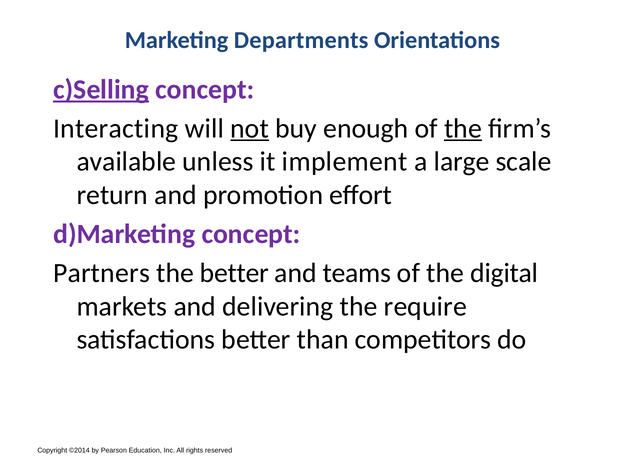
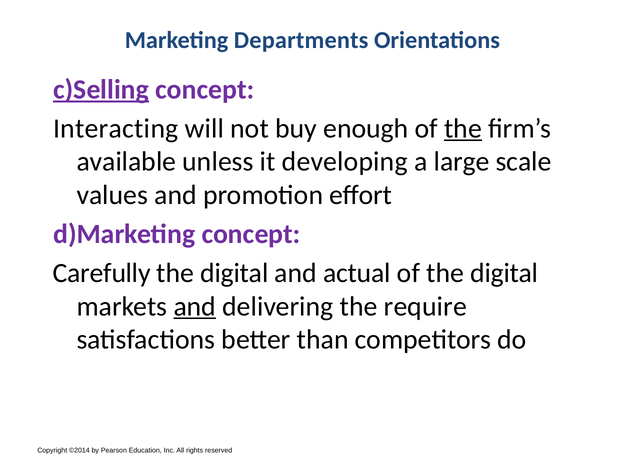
not underline: present -> none (250, 128)
implement: implement -> developing (345, 162)
return: return -> values (112, 195)
Partners: Partners -> Carefully (102, 273)
better: better -> digital (234, 273)
teams: teams -> actual (357, 273)
and underline: none -> present (195, 306)
